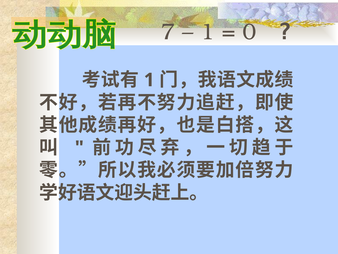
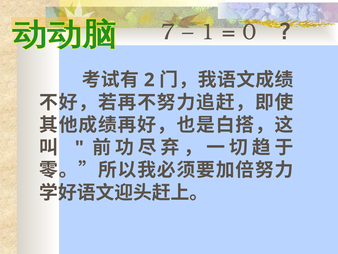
1: 1 -> 2 (149, 80)
